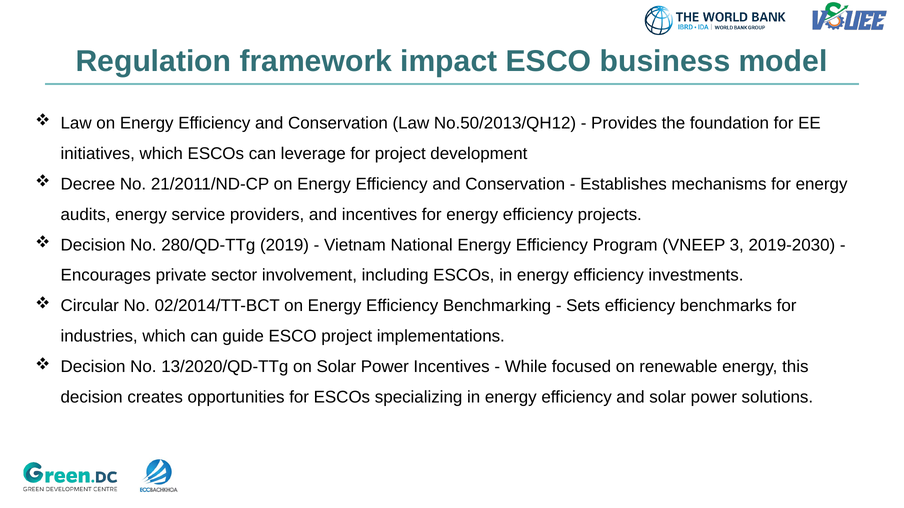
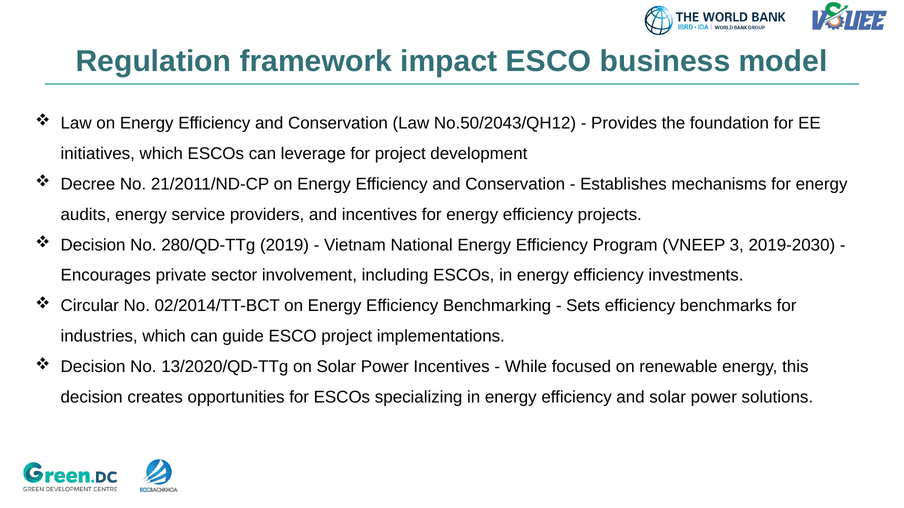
No.50/2013/QH12: No.50/2013/QH12 -> No.50/2043/QH12 (505, 123)
